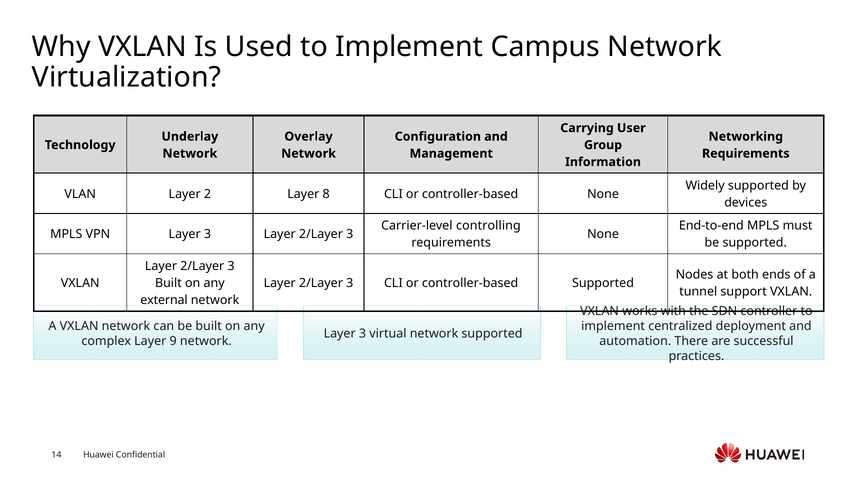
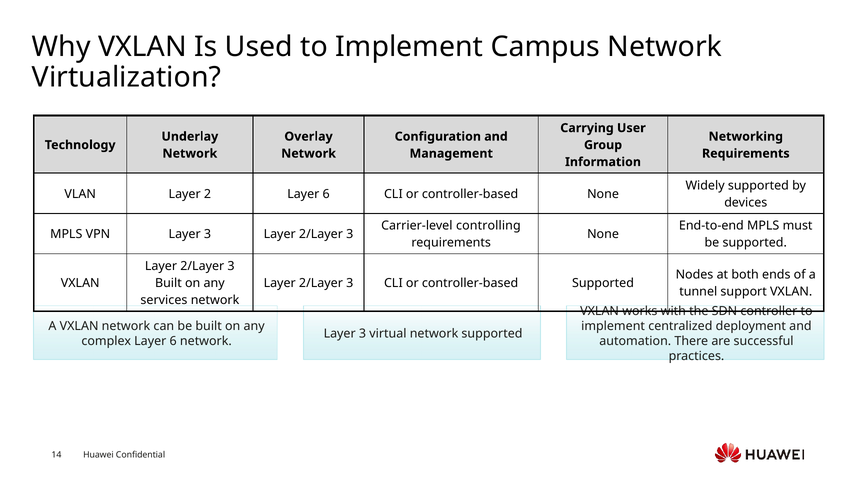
2 Layer 8: 8 -> 6 (326, 194)
external: external -> services (164, 300)
complex Layer 9: 9 -> 6 (173, 341)
